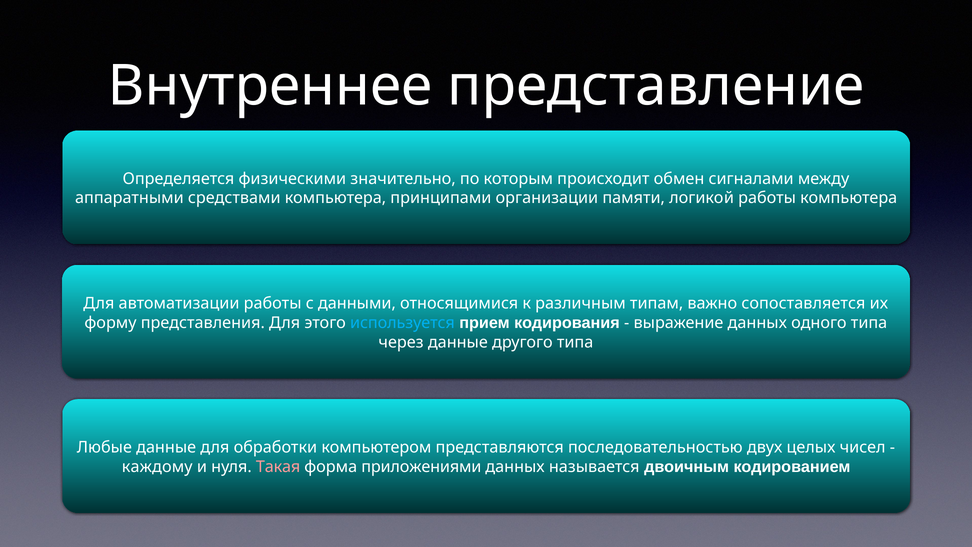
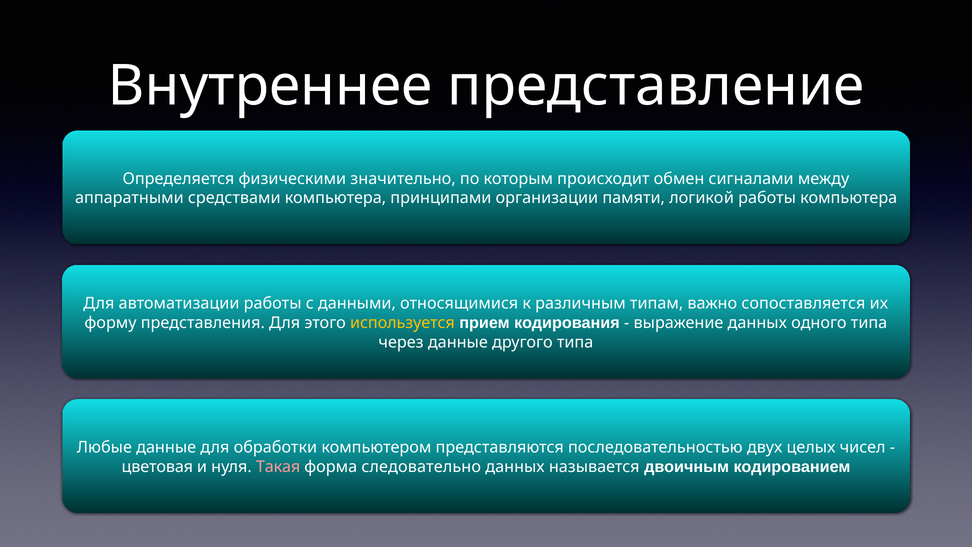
используется colour: light blue -> yellow (402, 323)
каждому: каждому -> цветовая (157, 467)
приложениями: приложениями -> следовательно (421, 467)
